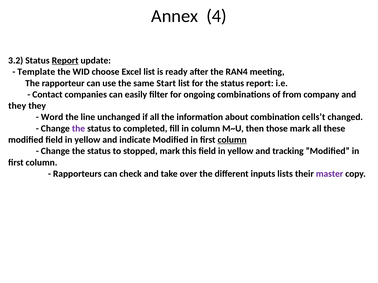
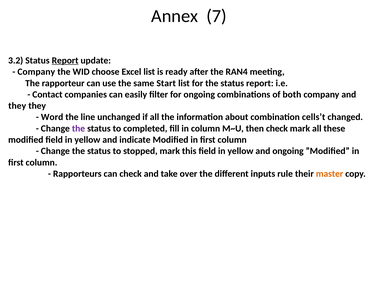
4: 4 -> 7 (217, 16)
Template: Template -> Company (36, 72)
from: from -> both (292, 95)
then those: those -> check (277, 129)
column underline: present -> none (232, 140)
and tracking: tracking -> ongoing (288, 151)
lists: lists -> rule (285, 174)
master colour: purple -> orange (330, 174)
